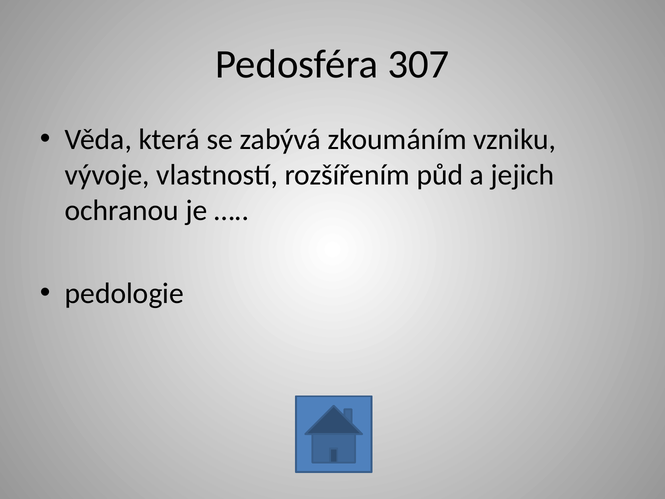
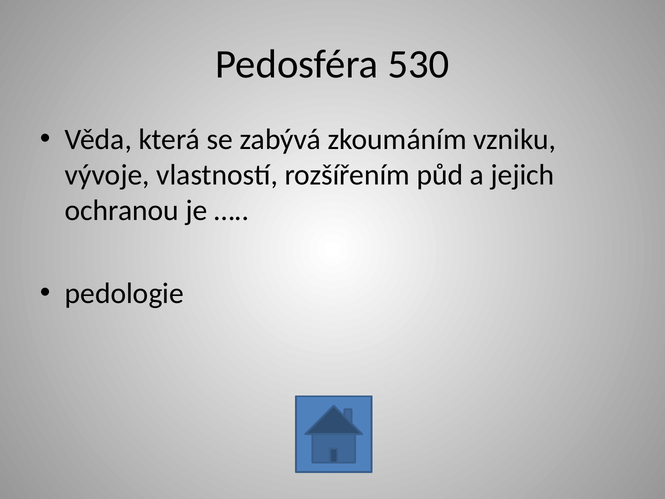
307: 307 -> 530 (418, 64)
